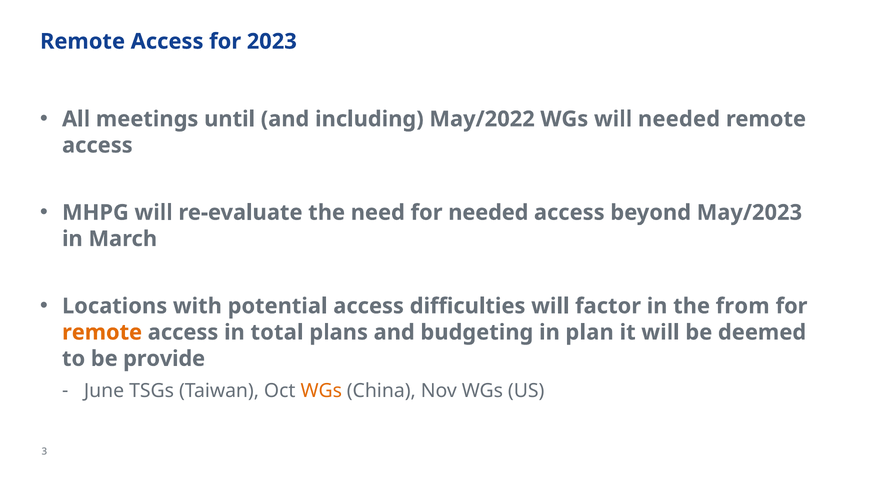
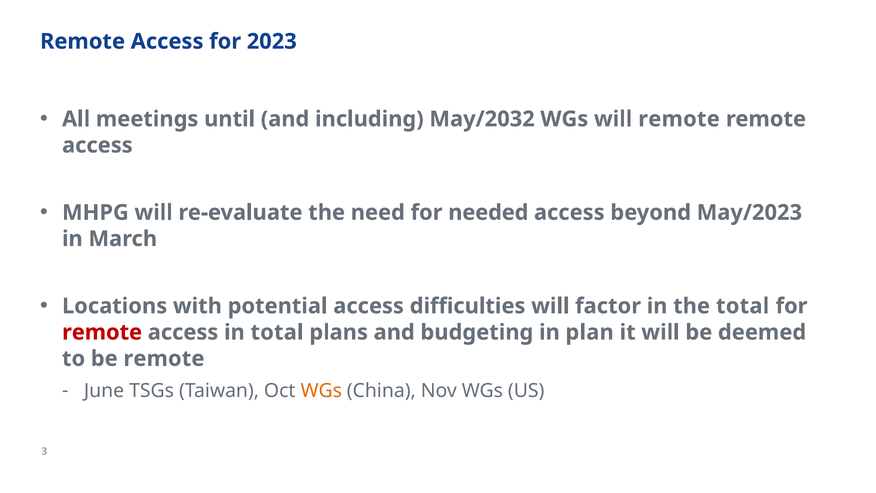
May/2022: May/2022 -> May/2032 (482, 119)
will needed: needed -> remote (679, 119)
the from: from -> total (743, 306)
remote colour: orange -> red (102, 332)
be provide: provide -> remote (164, 358)
